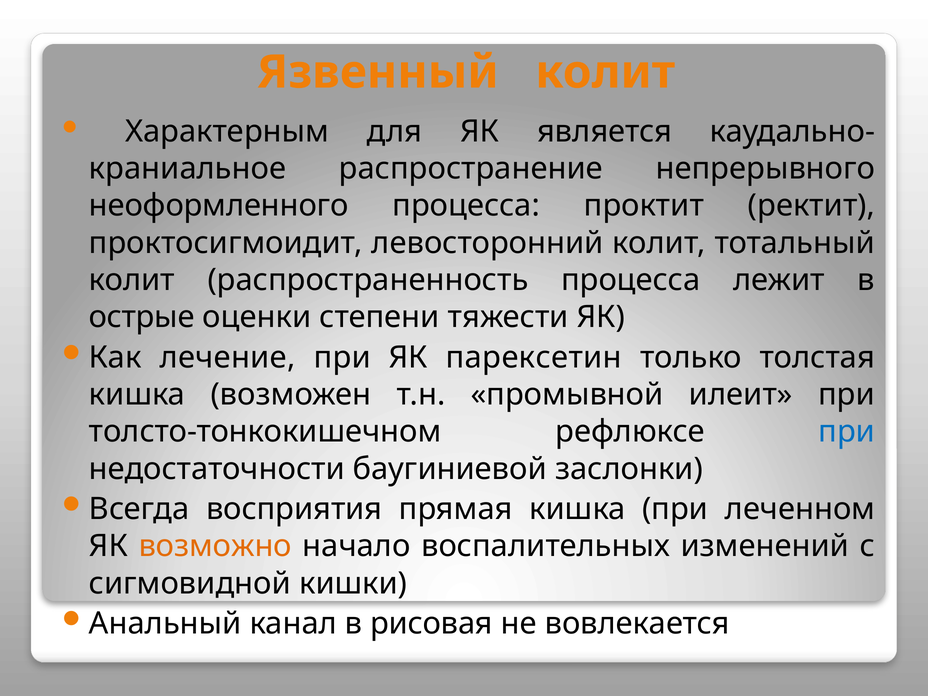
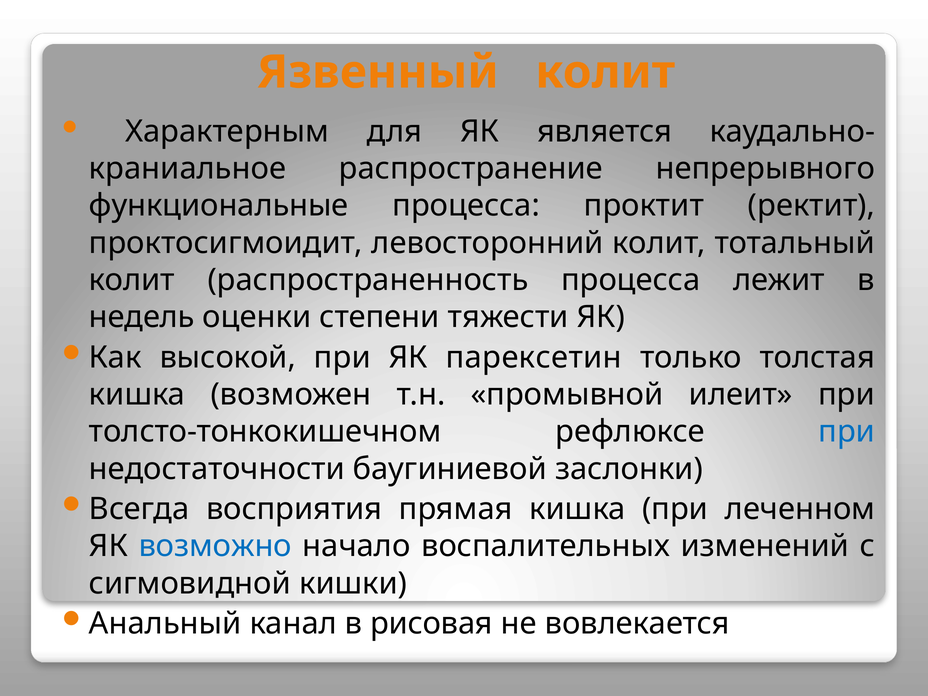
неоформленного: неоформленного -> функциональные (219, 206)
острые: острые -> недель (142, 317)
лечение: лечение -> высокой (228, 357)
возможно colour: orange -> blue (215, 546)
